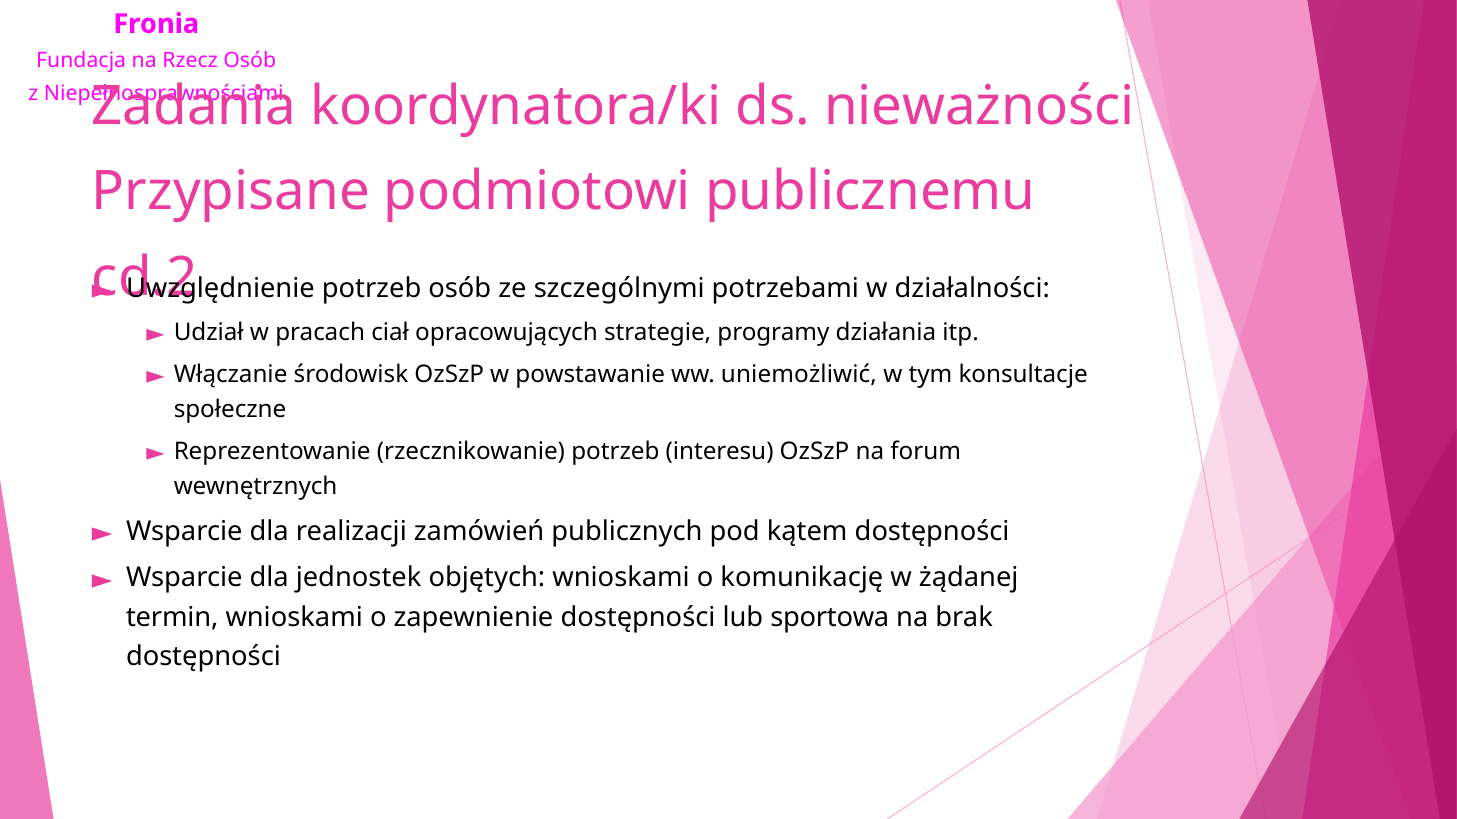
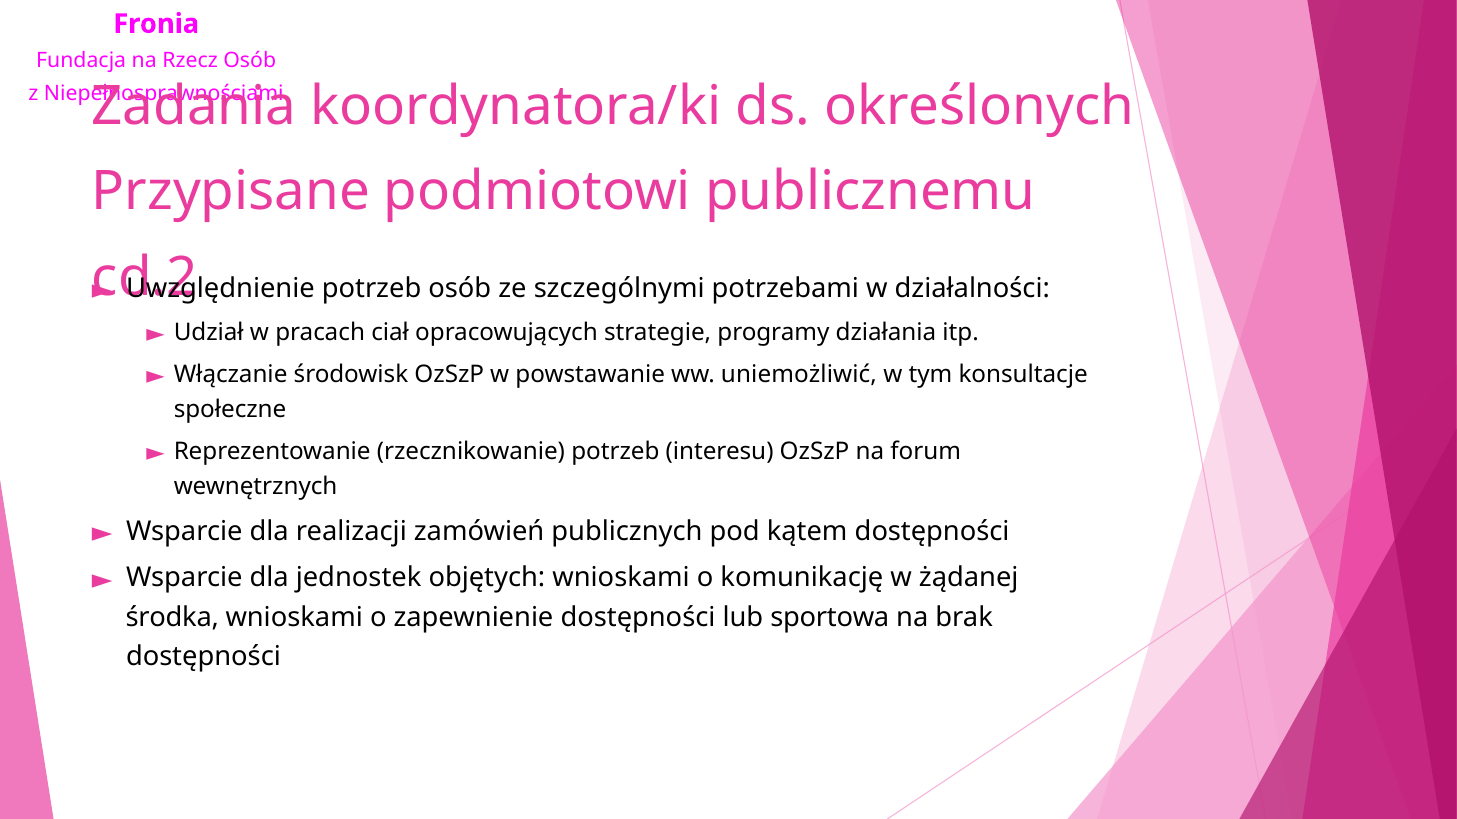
nieważności: nieważności -> określonych (979, 107)
termin: termin -> środka (172, 618)
